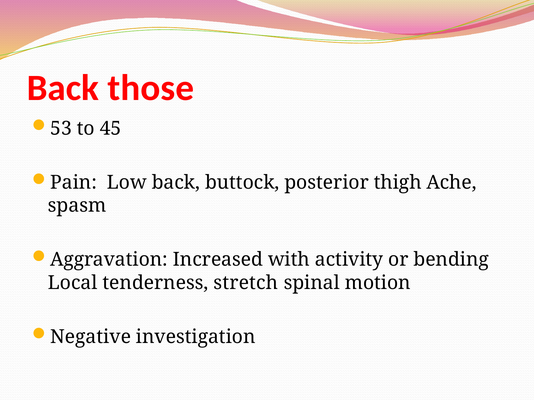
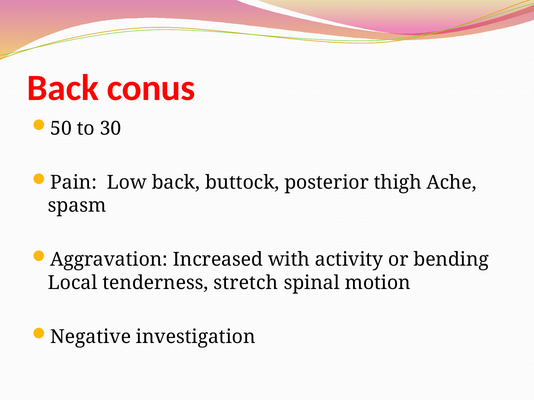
those: those -> conus (151, 88)
53: 53 -> 50 (61, 129)
45: 45 -> 30 (111, 129)
